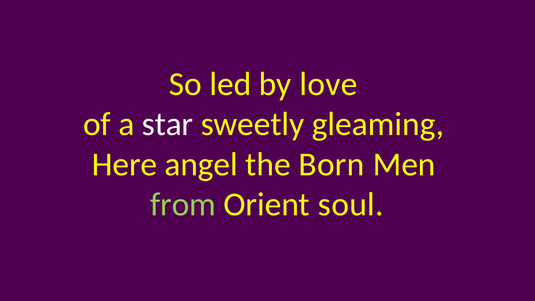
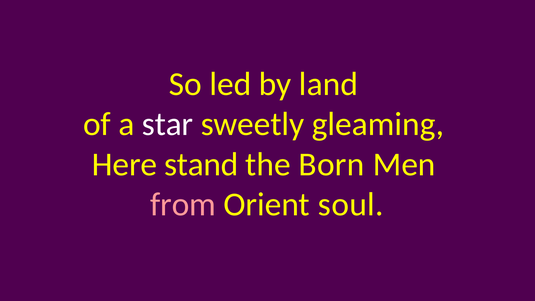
love: love -> land (329, 84)
angel: angel -> stand (201, 164)
from colour: light green -> pink (183, 204)
